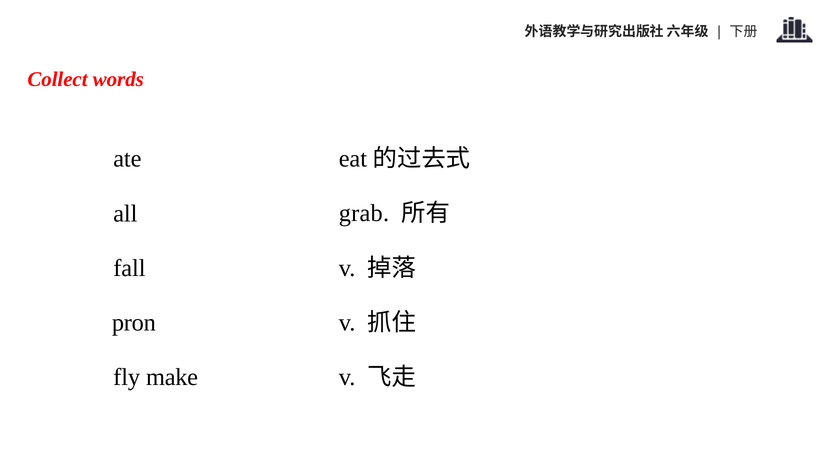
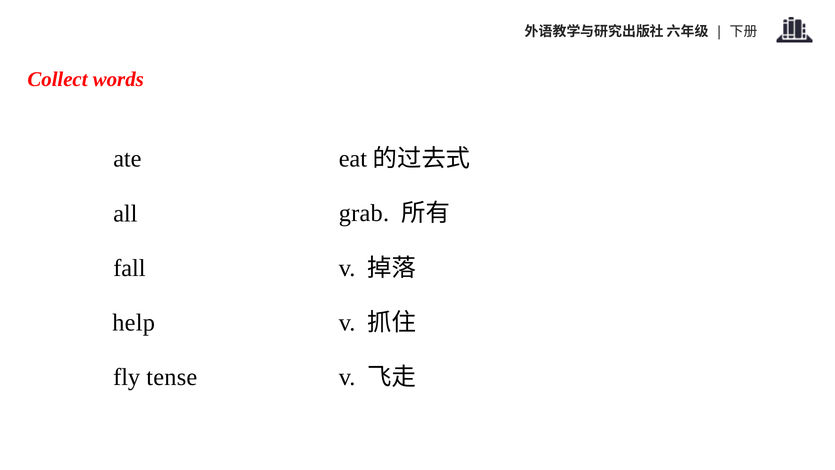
pron: pron -> help (134, 322)
make: make -> tense (172, 377)
